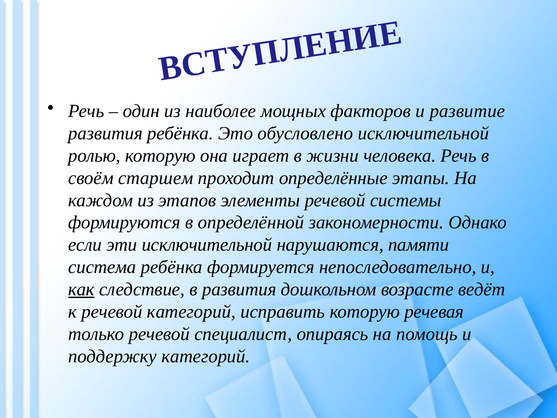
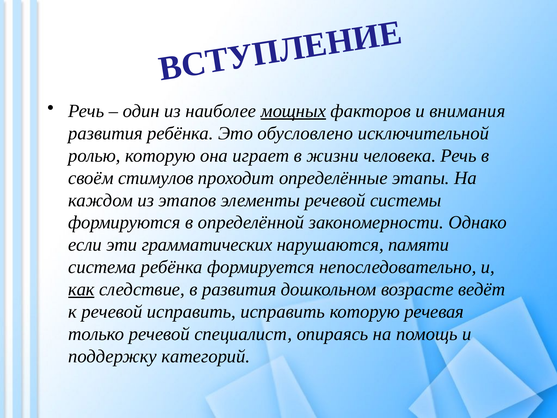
мощных underline: none -> present (293, 111)
развитие: развитие -> внимания (467, 111)
старшем: старшем -> стимулов (156, 178)
эти исключительной: исключительной -> грамматических (207, 245)
речевой категорий: категорий -> исправить (191, 311)
